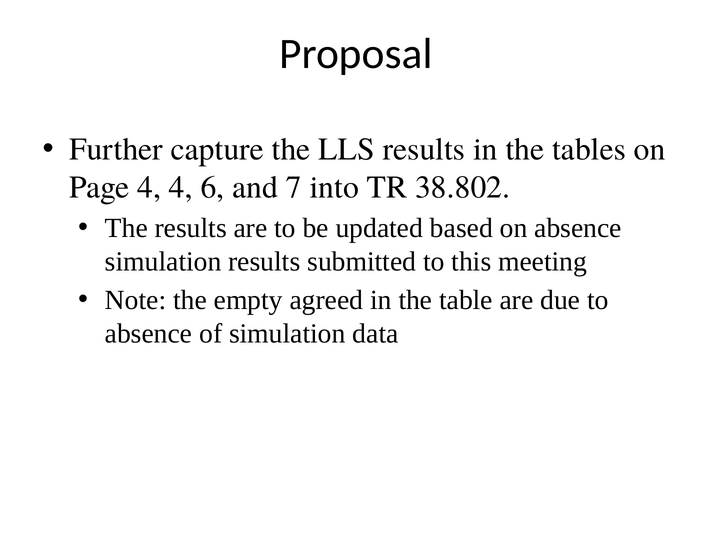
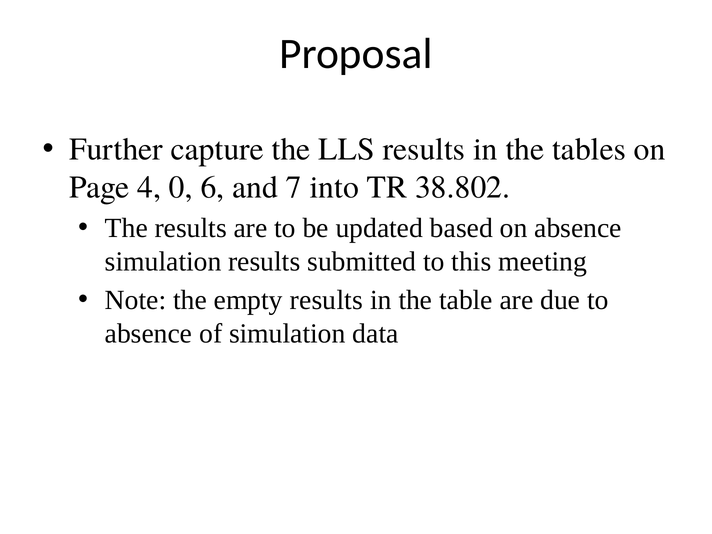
4 4: 4 -> 0 (181, 187)
empty agreed: agreed -> results (326, 300)
